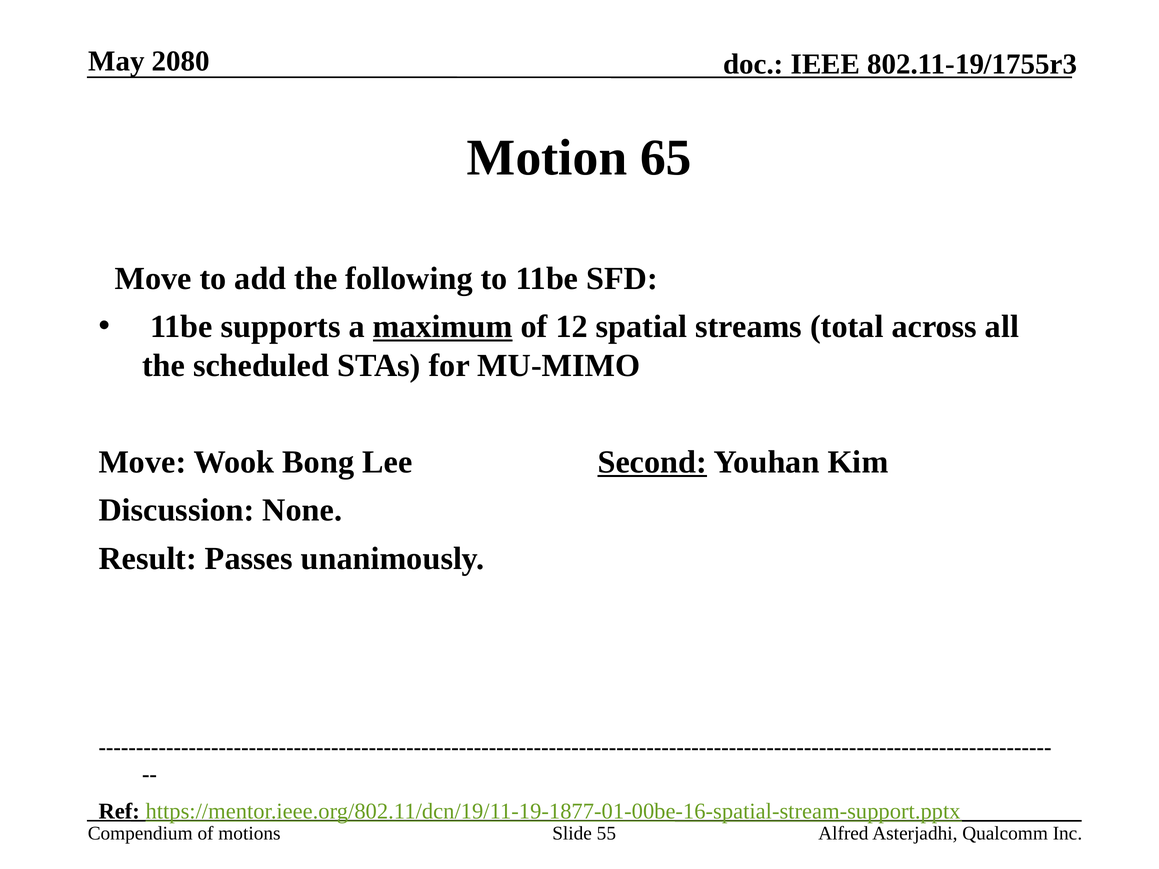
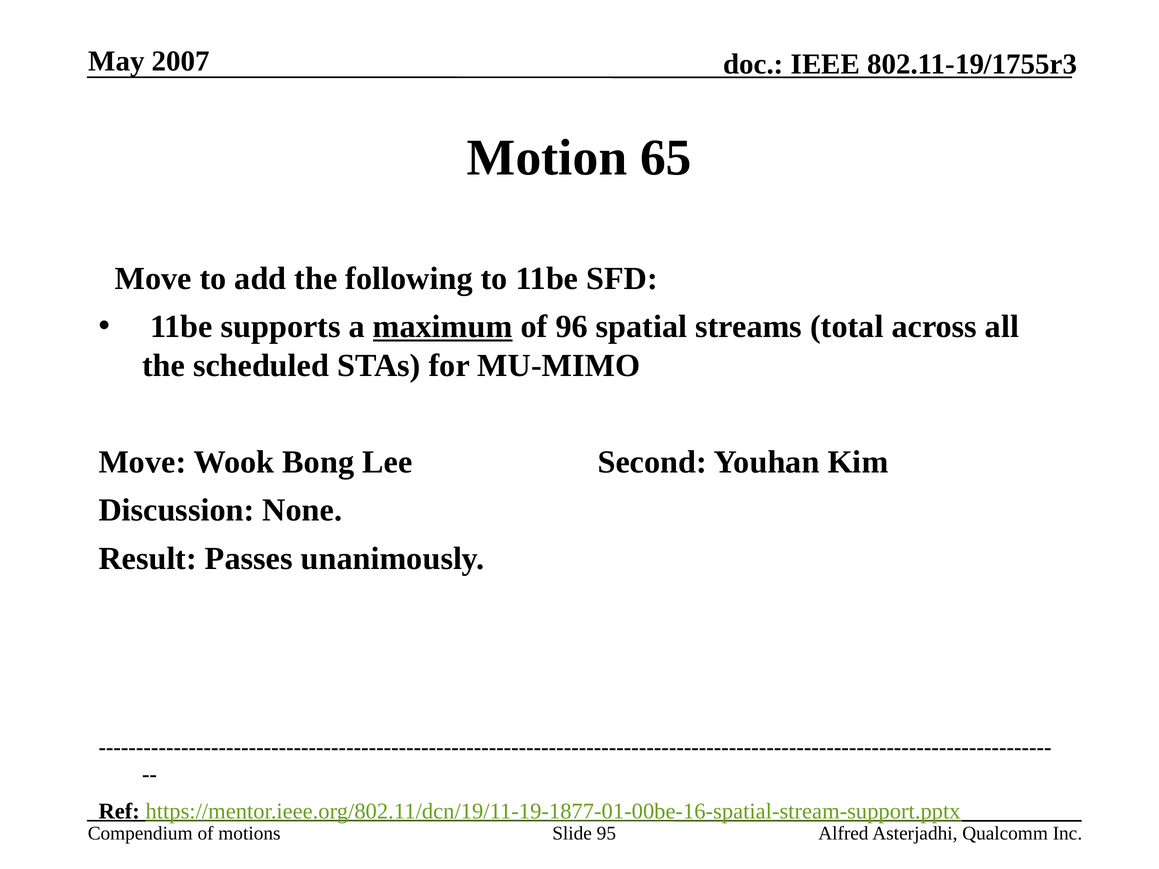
2080: 2080 -> 2007 (181, 61)
12: 12 -> 96 (572, 327)
Second underline: present -> none (652, 462)
55: 55 -> 95 (606, 834)
